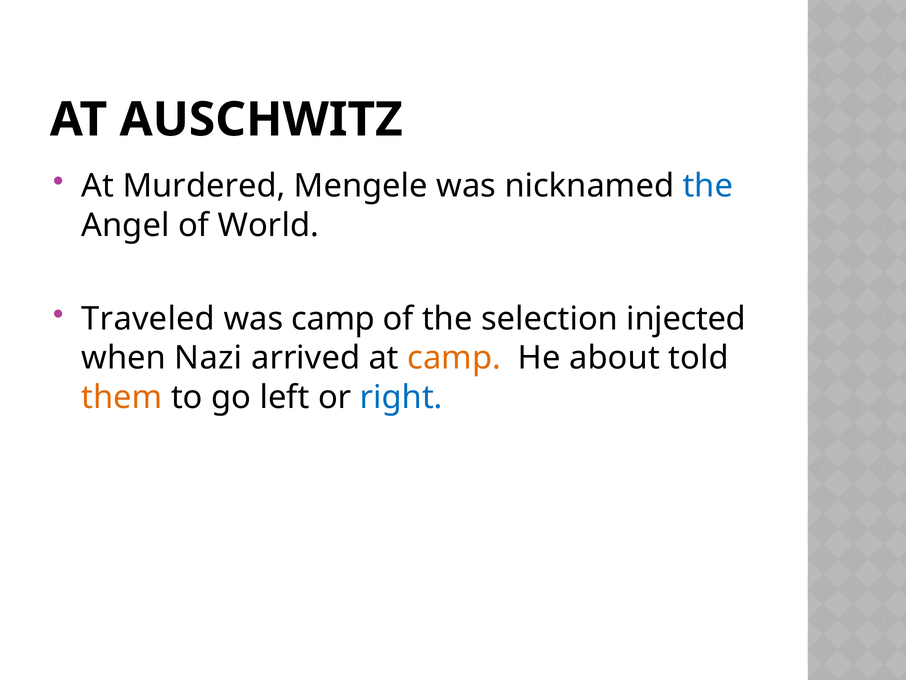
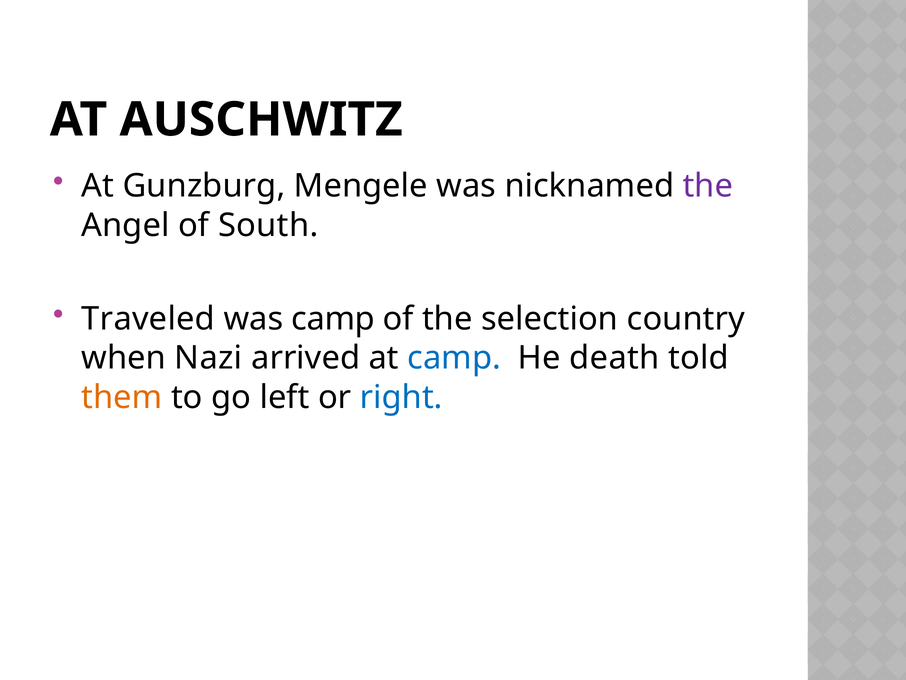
Murdered: Murdered -> Gunzburg (204, 186)
the colour: blue -> purple (708, 186)
World: World -> South (268, 225)
injected: injected -> country (686, 319)
camp colour: orange -> blue (454, 358)
about: about -> death (614, 358)
